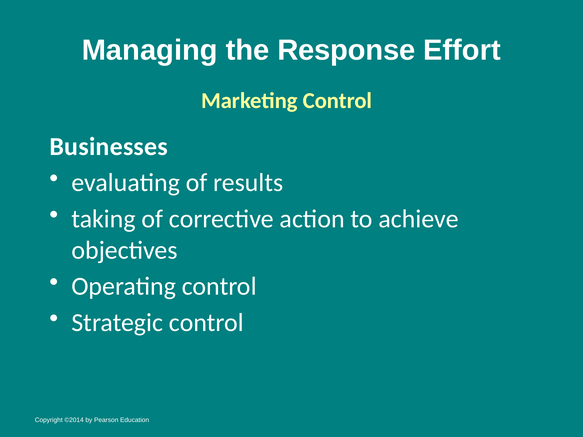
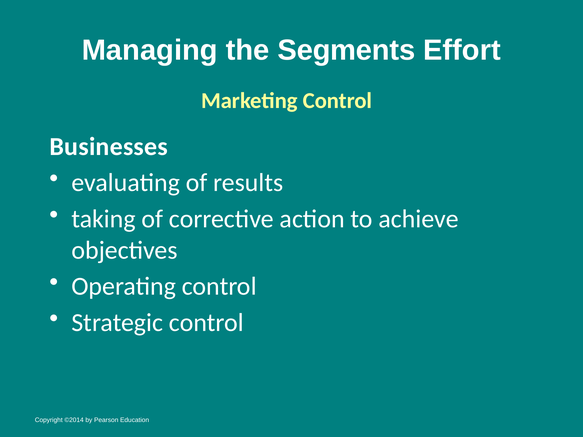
Response: Response -> Segments (346, 50)
